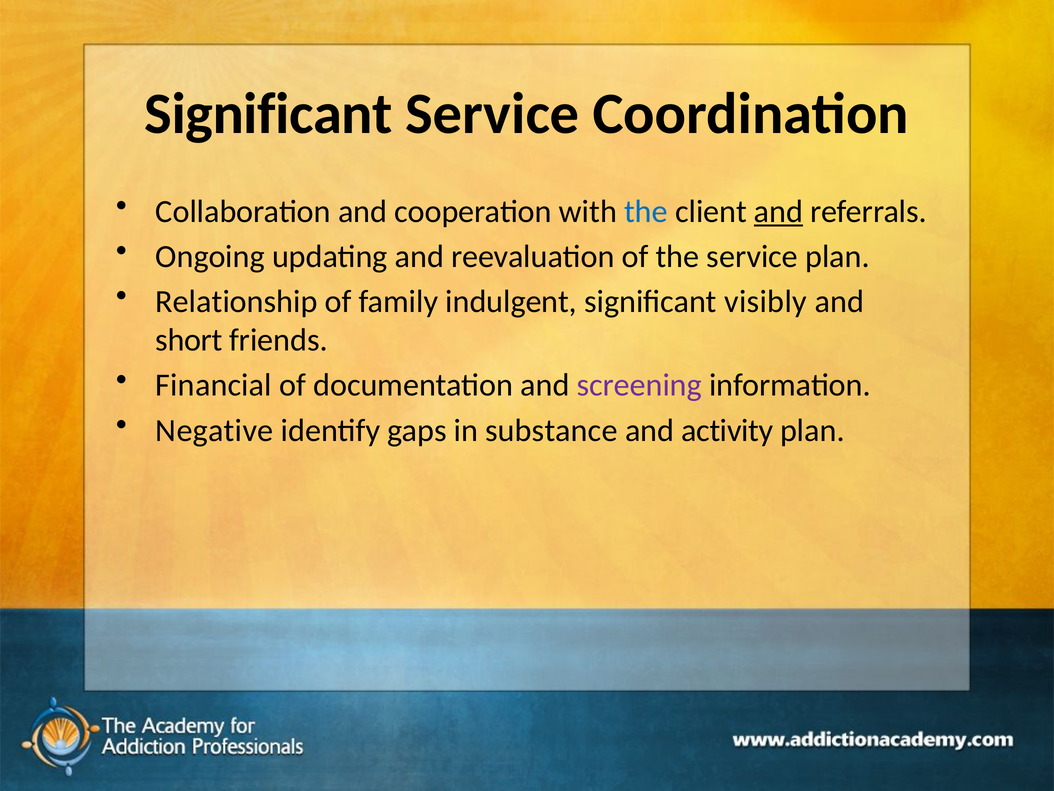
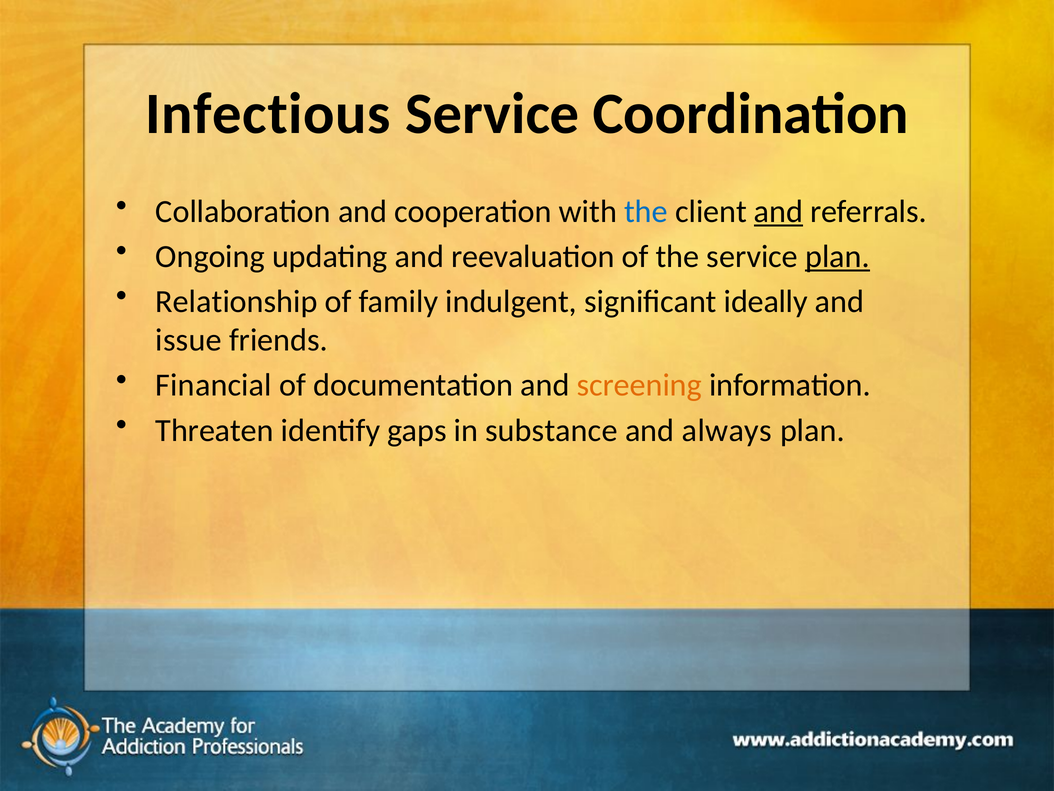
Significant: Significant -> Infectious (268, 114)
plan underline: none -> present (838, 256)
visibly: visibly -> ideally (766, 301)
short: short -> issue (189, 340)
screening colour: purple -> orange (639, 385)
Negative: Negative -> Threaten (215, 430)
activity: activity -> always (727, 430)
